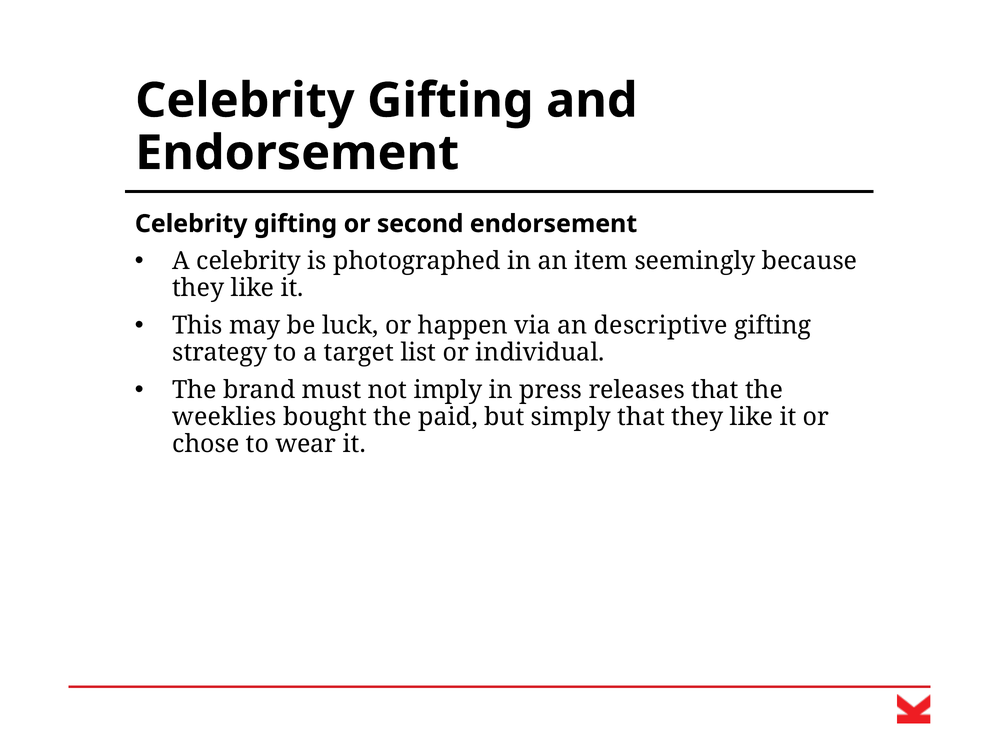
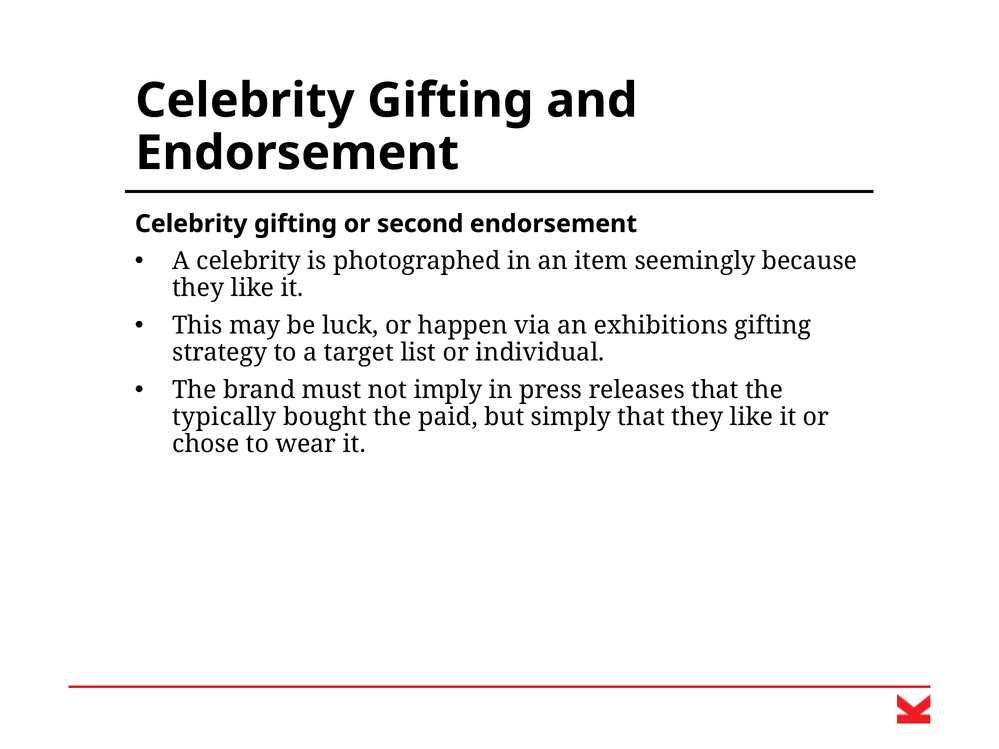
descriptive: descriptive -> exhibitions (661, 326)
weeklies: weeklies -> typically (225, 417)
